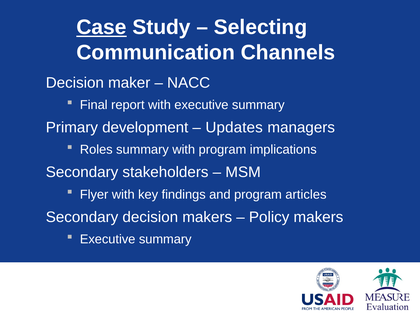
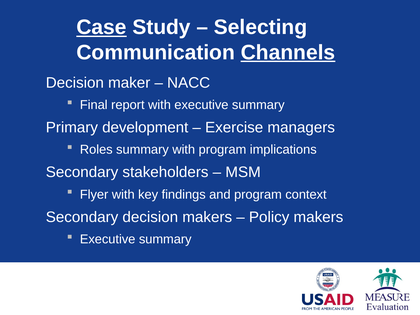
Channels underline: none -> present (288, 52)
Updates: Updates -> Exercise (234, 128)
articles: articles -> context (306, 195)
